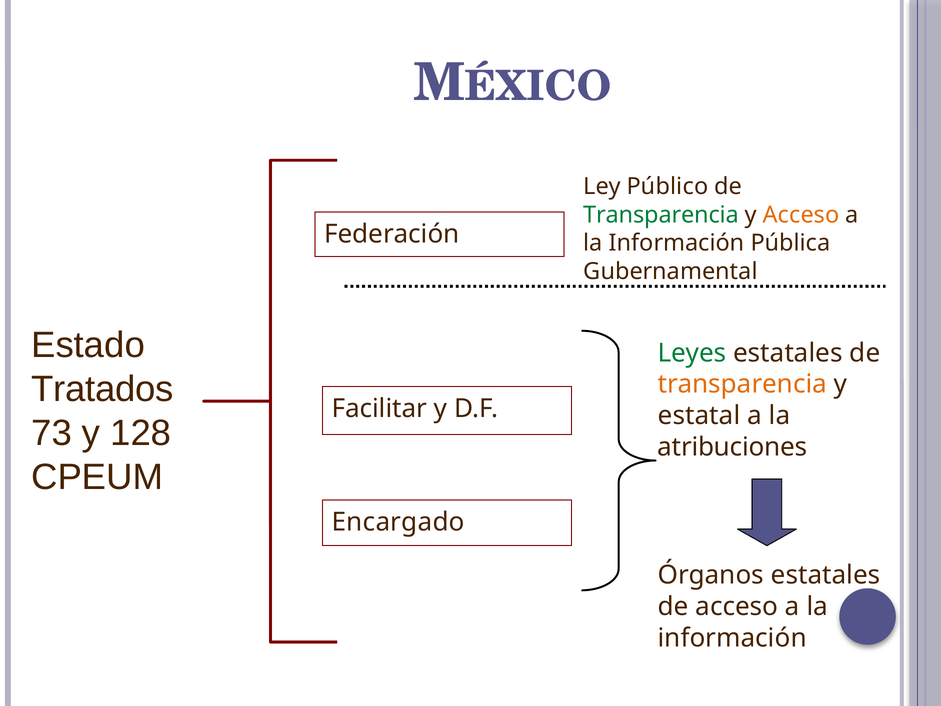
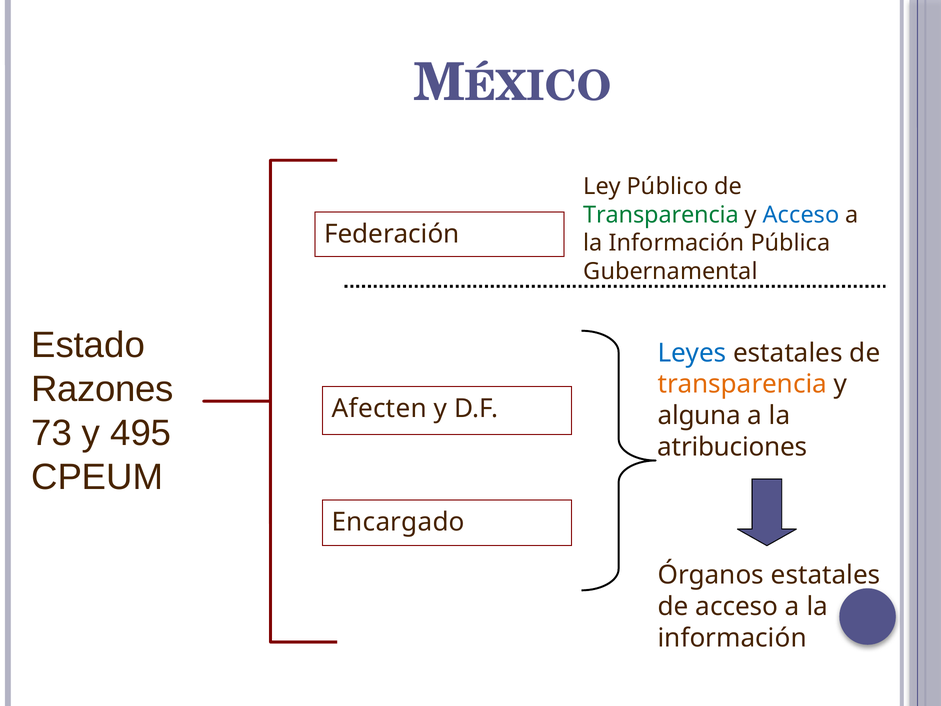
Acceso colour: orange -> blue (801, 215)
Leyes colour: green -> blue (692, 353)
Tratados: Tratados -> Razones (102, 389)
Facilitar: Facilitar -> Afecten (379, 408)
estatal: estatal -> alguna (699, 416)
128: 128 -> 495 (141, 433)
